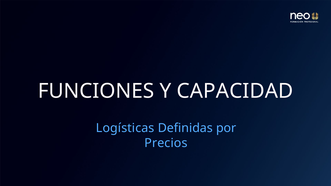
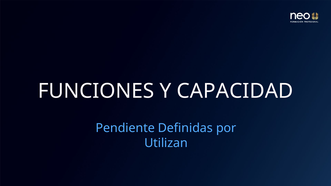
Logísticas: Logísticas -> Pendiente (125, 128)
Precios: Precios -> Utilizan (166, 143)
